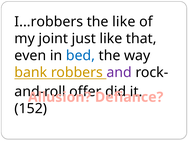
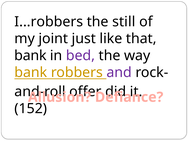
the like: like -> still (124, 22)
even: even -> bank (30, 55)
bed colour: blue -> purple (80, 55)
